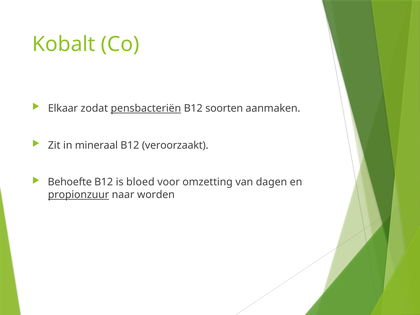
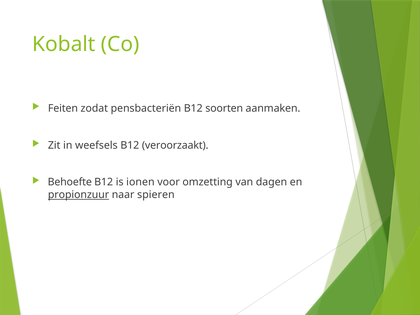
Elkaar: Elkaar -> Feiten (63, 108)
pensbacteriën underline: present -> none (146, 108)
mineraal: mineraal -> weefsels (96, 145)
bloed: bloed -> ionen (140, 182)
worden: worden -> spieren (156, 195)
